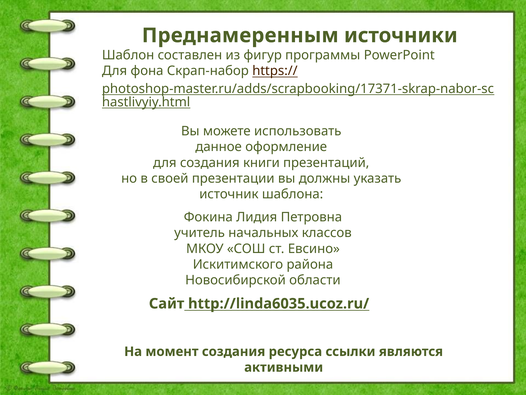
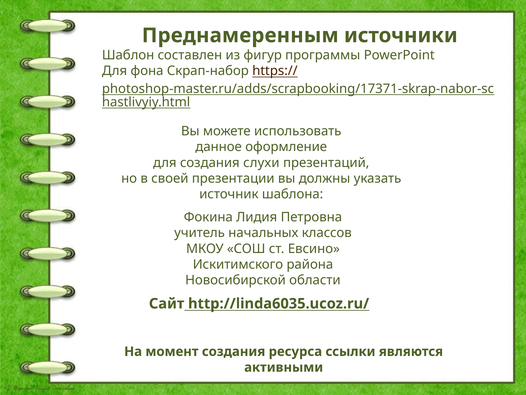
книги: книги -> слухи (261, 162)
